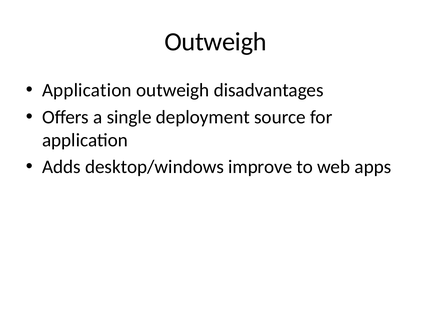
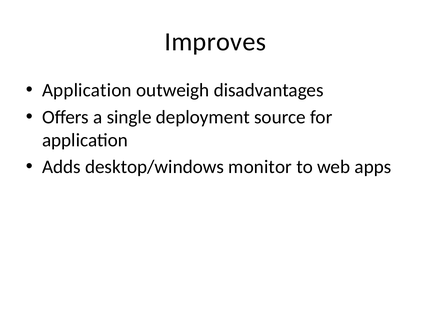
Outweigh: Outweigh -> Improves (215, 42)
improve: improve -> monitor (260, 167)
